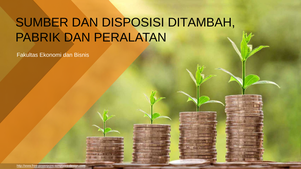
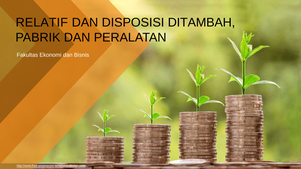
SUMBER: SUMBER -> RELATIF (42, 23)
